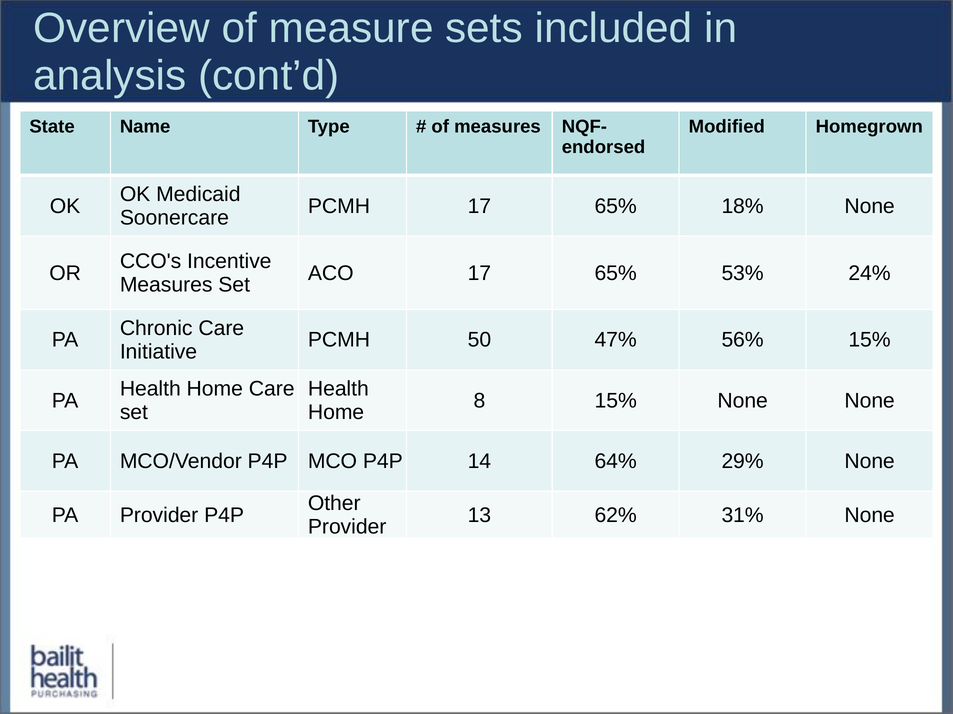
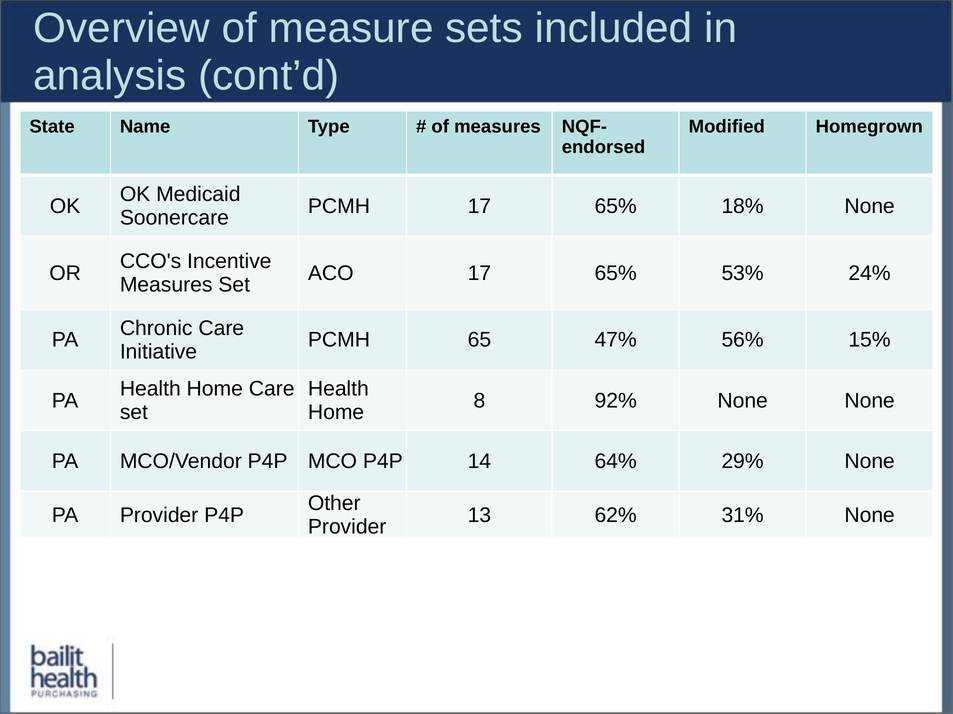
50: 50 -> 65 (479, 340)
8 15%: 15% -> 92% (616, 401)
